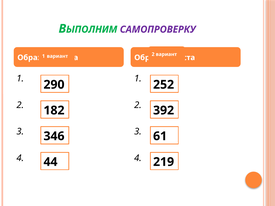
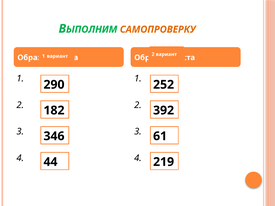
САМОПРОВЕРКУ colour: purple -> orange (158, 29)
